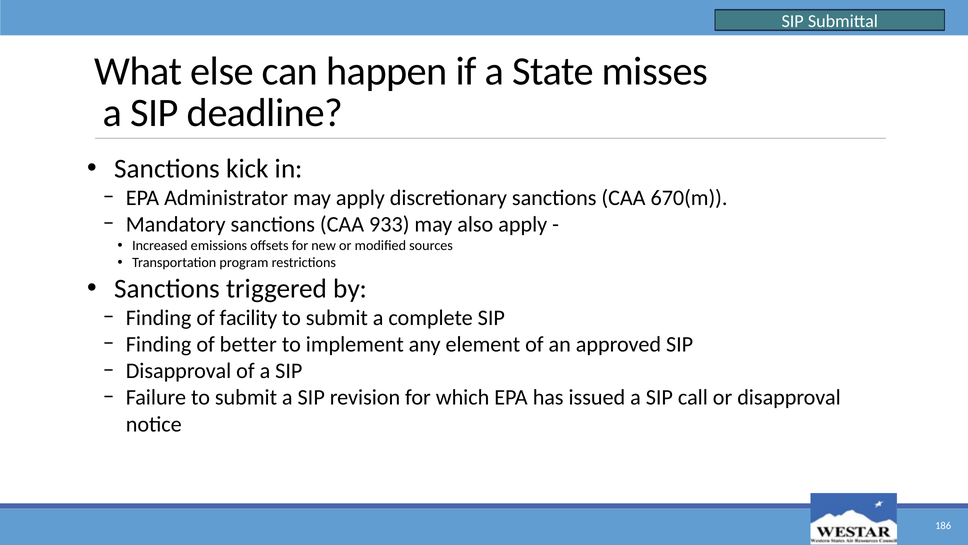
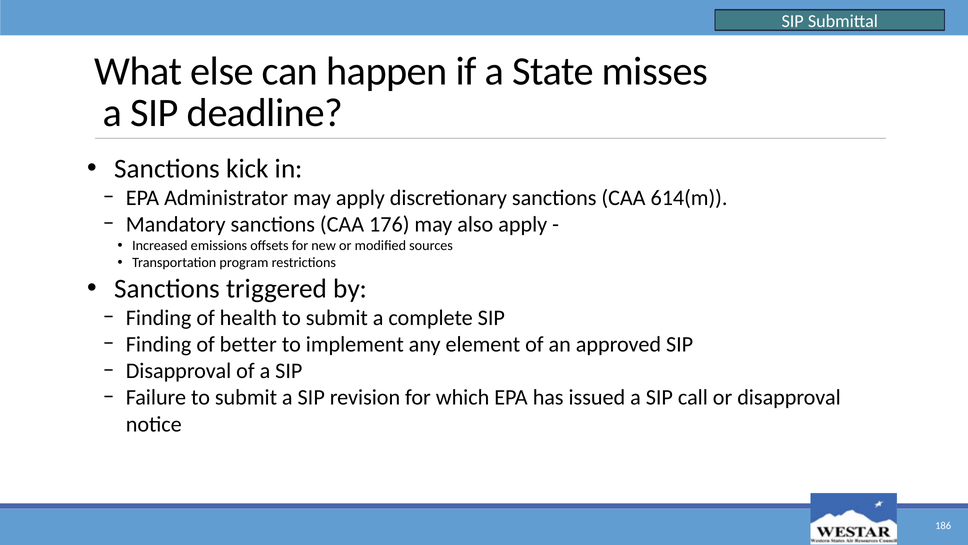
670(m: 670(m -> 614(m (689, 198)
933: 933 -> 176 (389, 224)
facility: facility -> health (248, 318)
